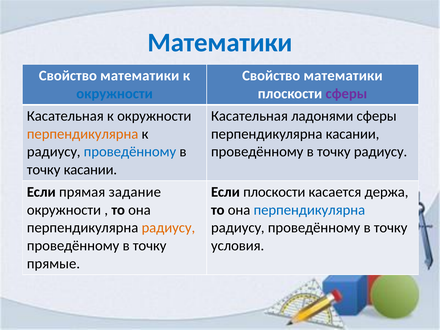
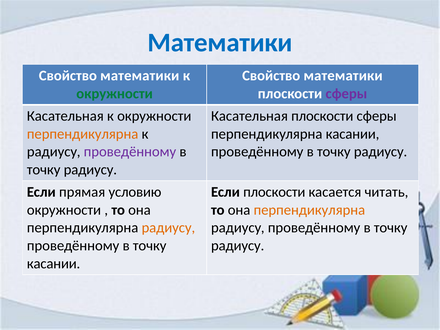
окружности colour: blue -> green (115, 94)
Касательная ладонями: ладонями -> плоскости (322, 116)
проведённому colour: blue -> purple (130, 152)
касании: касании -> радиусу (90, 170)
задание: задание -> условию (135, 192)
держа: держа -> читать (386, 192)
перпендикулярна colour: blue -> orange (309, 210)
условия: условия -> радиусу (238, 246)
прямые: прямые -> касании (54, 264)
